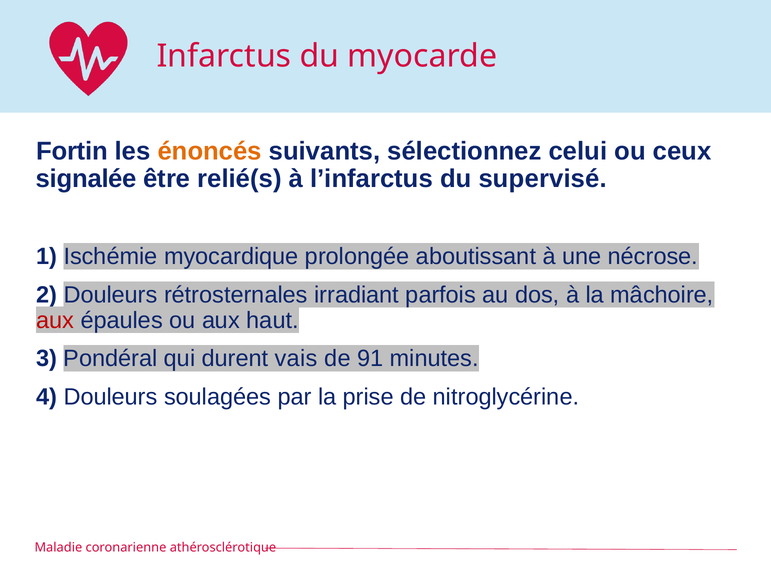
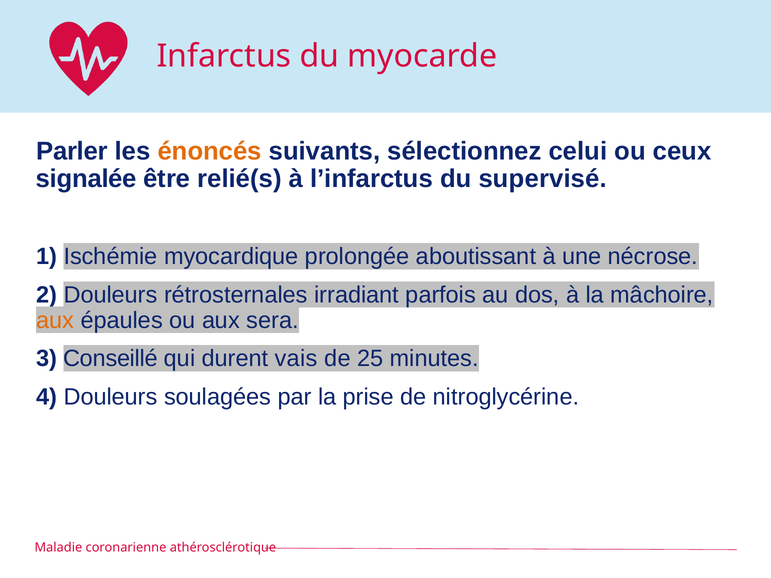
Fortin: Fortin -> Parler (72, 151)
aux colour: red -> orange (55, 320)
haut: haut -> sera (273, 320)
Pondéral: Pondéral -> Conseillé (111, 359)
91: 91 -> 25 (370, 359)
